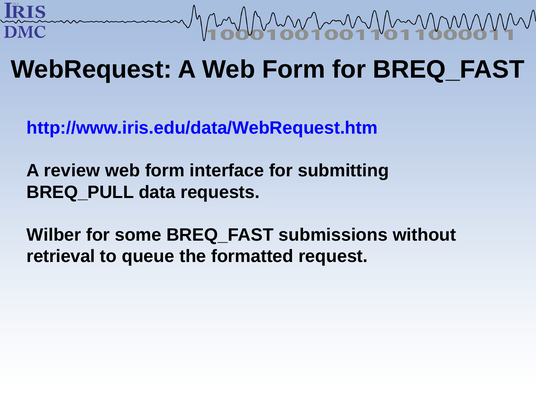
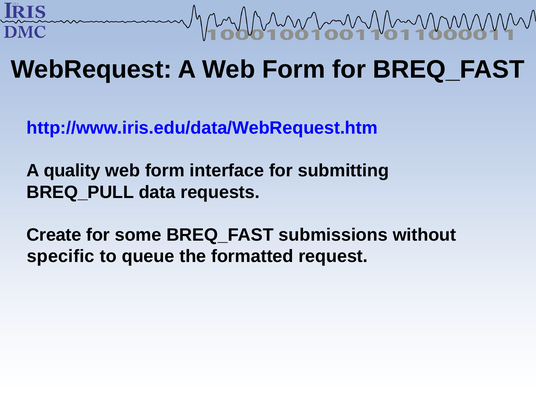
review: review -> quality (72, 171)
Wilber: Wilber -> Create (54, 235)
retrieval: retrieval -> specific (61, 256)
